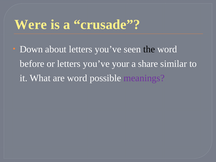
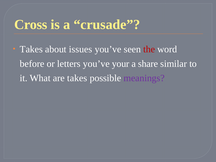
Were: Were -> Cross (31, 25)
Down: Down -> Takes (31, 49)
about letters: letters -> issues (81, 49)
the colour: black -> red (149, 49)
are word: word -> takes (77, 78)
